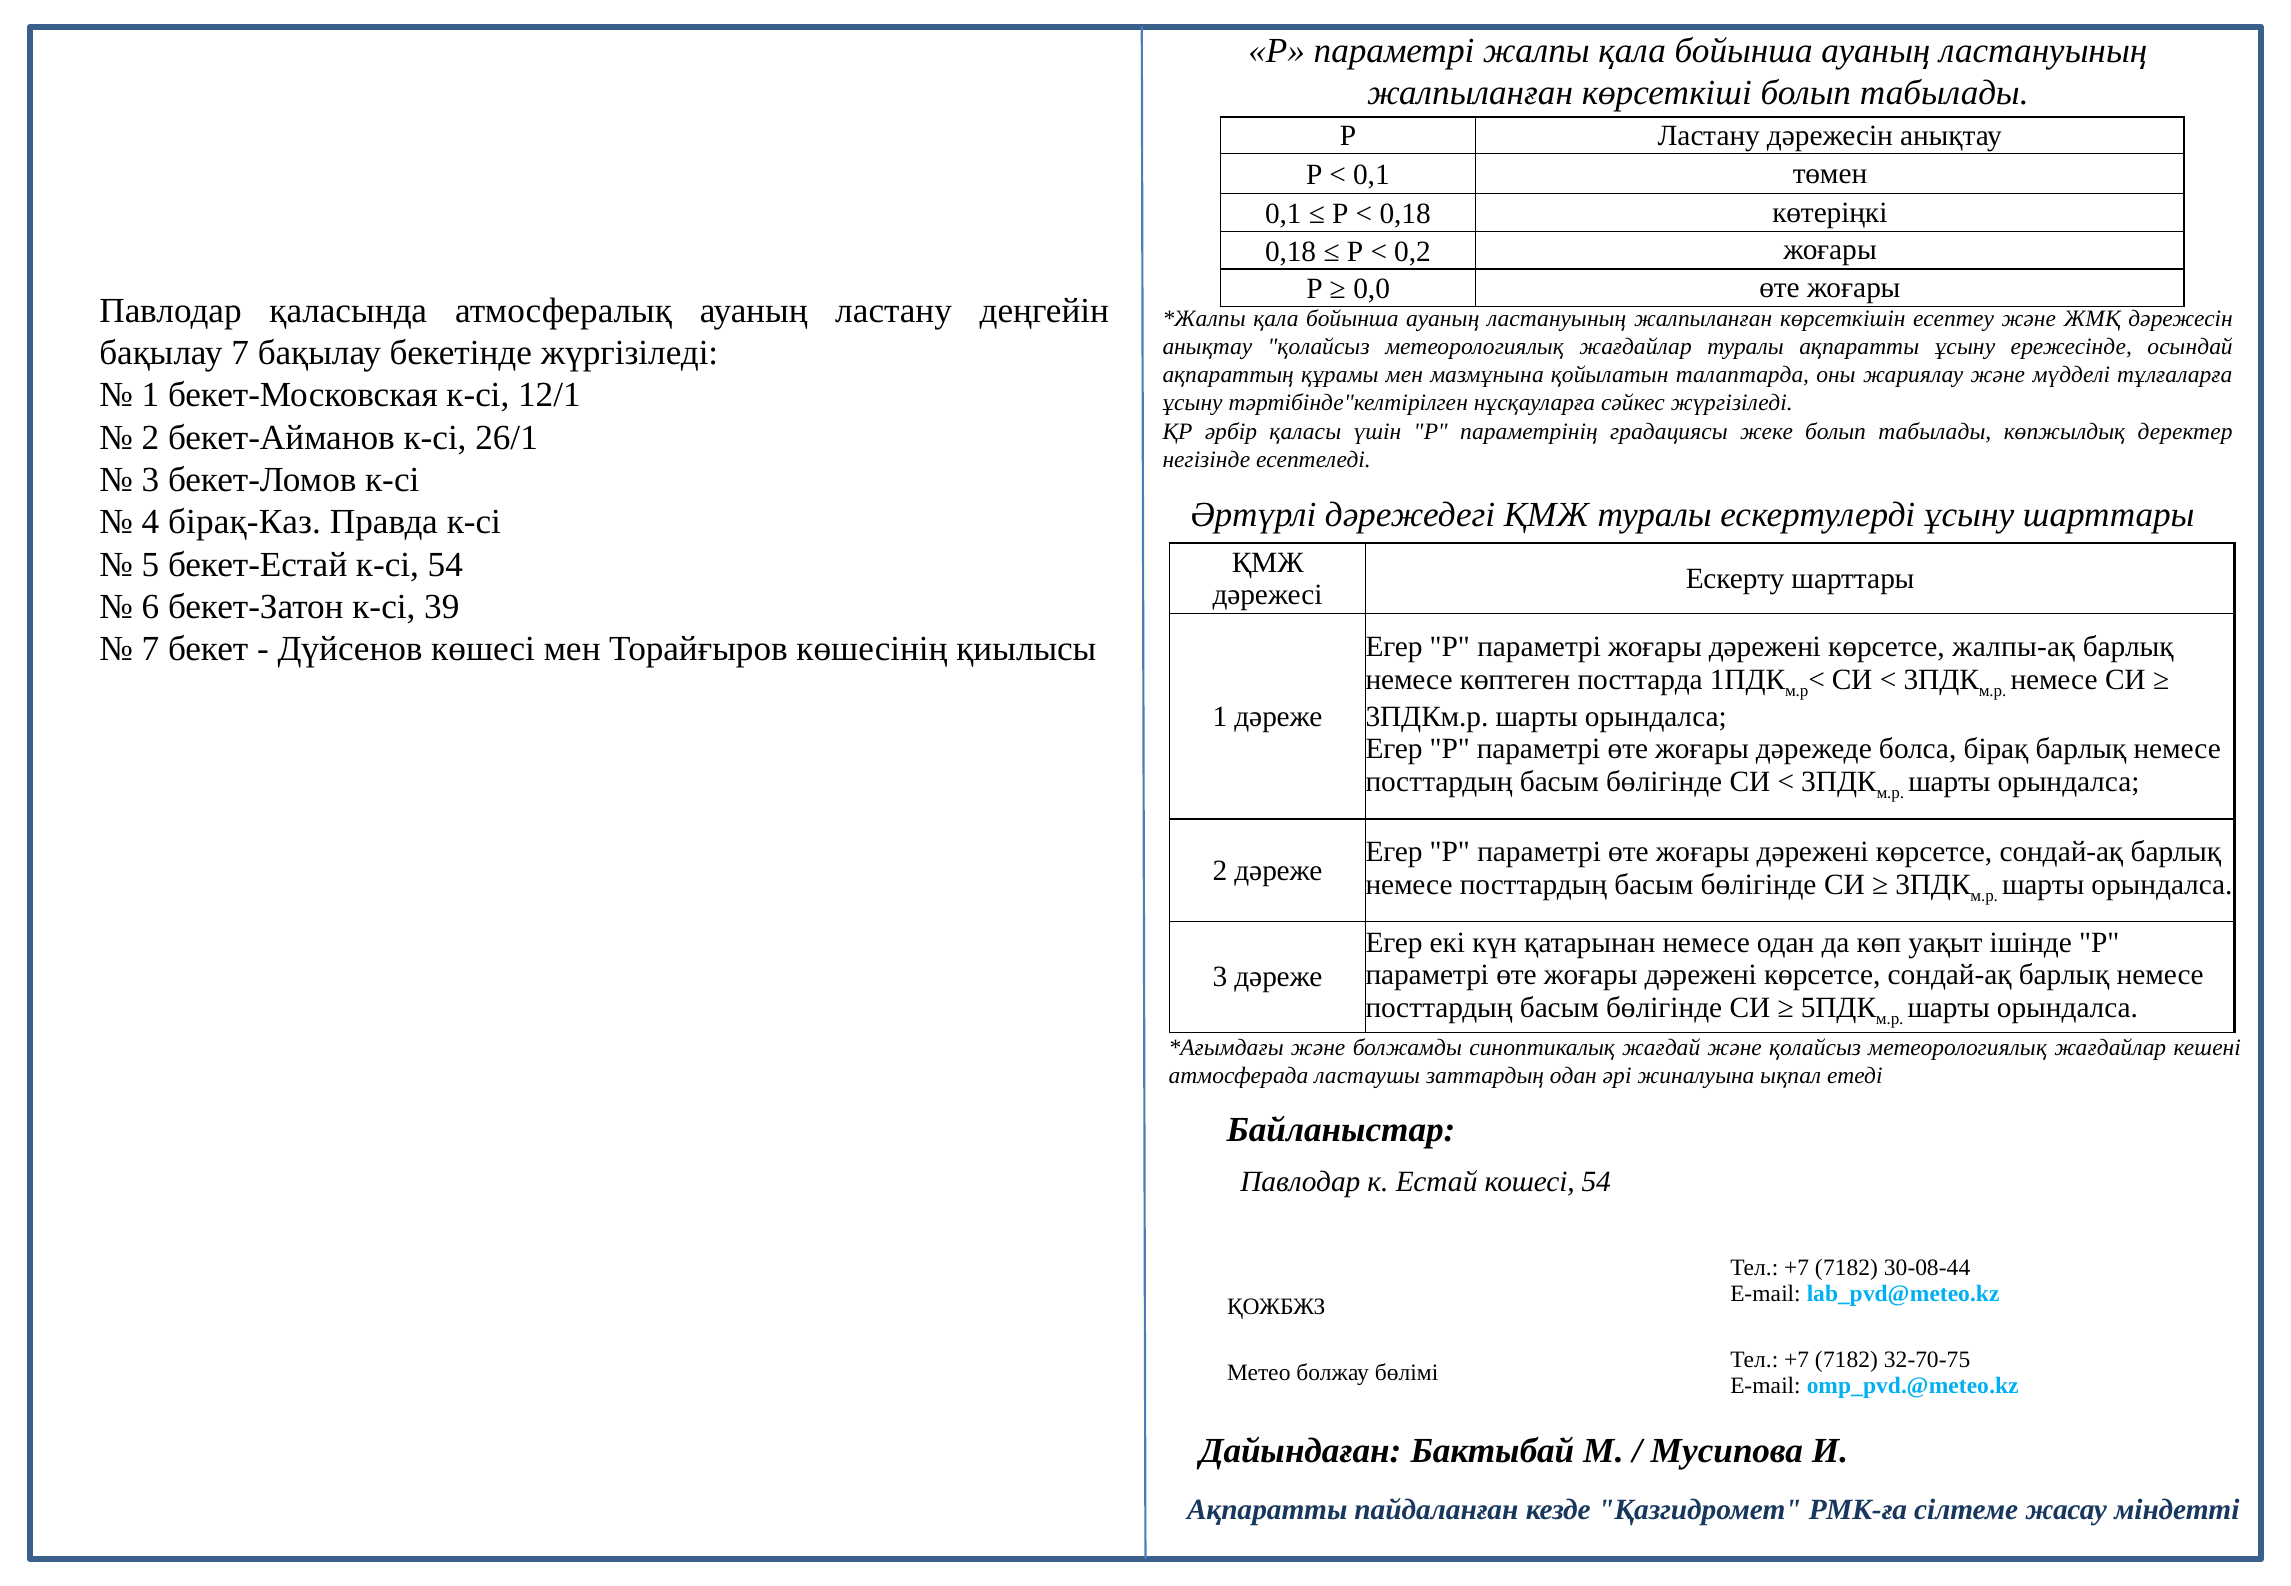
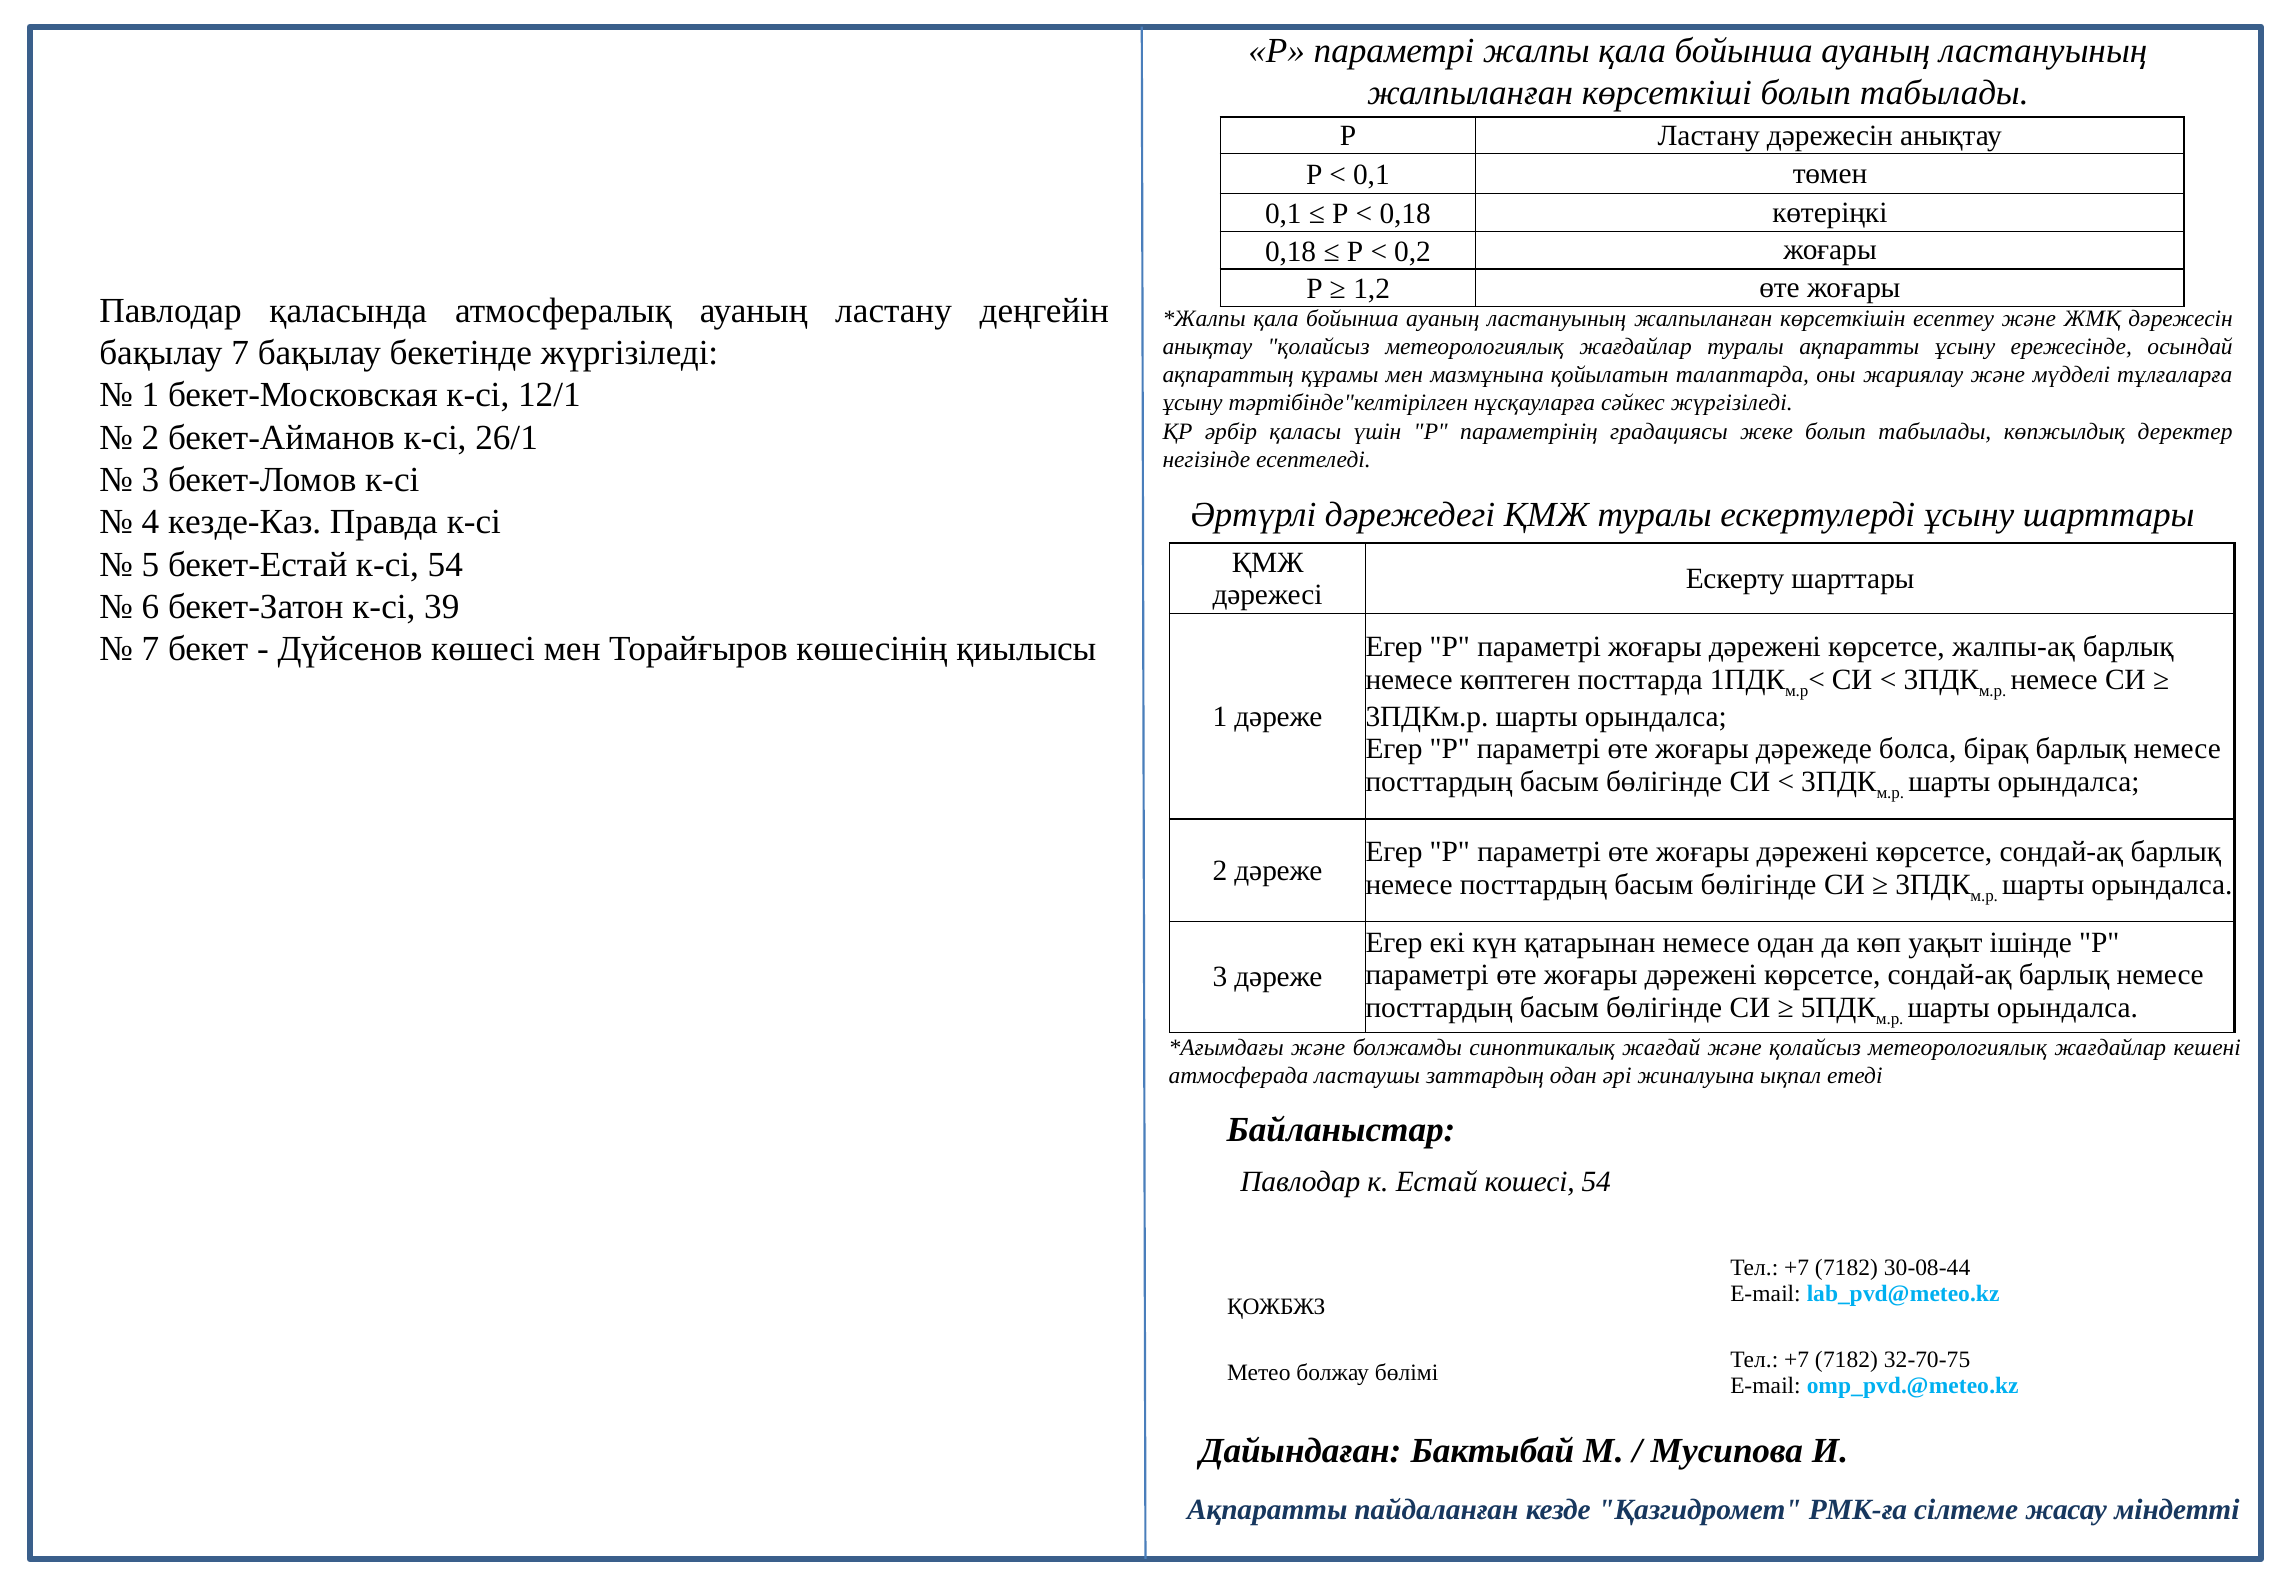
0,0: 0,0 -> 1,2 (1372, 289)
бірақ-Каз: бірақ-Каз -> кезде-Каз (245, 522)
